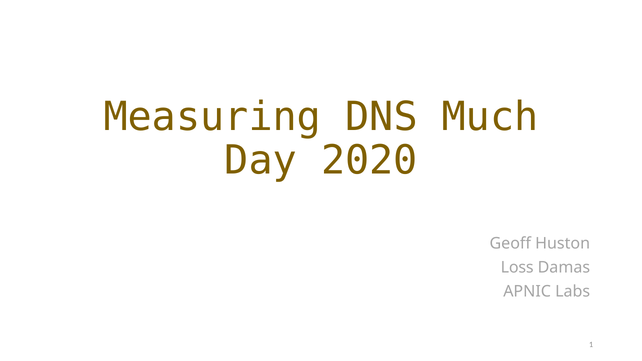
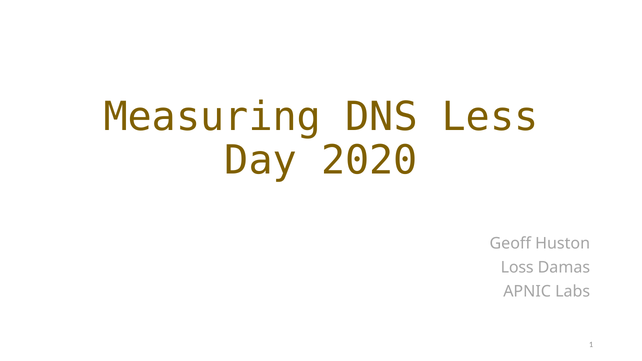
Much: Much -> Less (490, 117)
